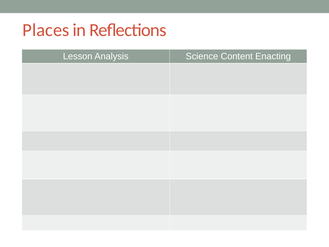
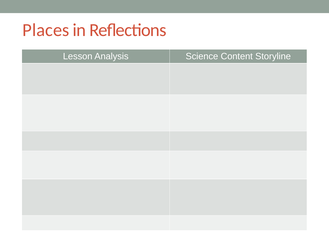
Enacting: Enacting -> Storyline (273, 56)
